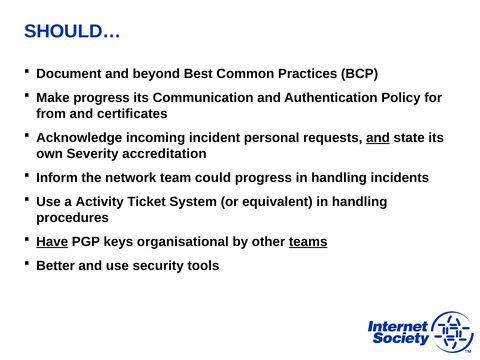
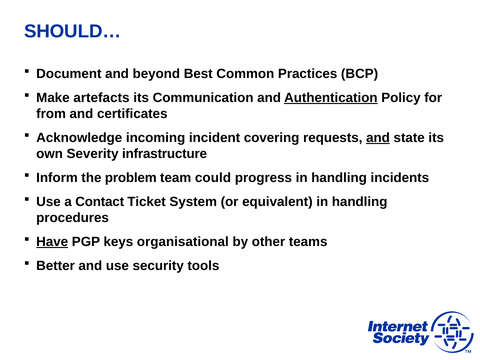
Make progress: progress -> artefacts (101, 98)
Authentication underline: none -> present (331, 98)
personal: personal -> covering (272, 138)
accreditation: accreditation -> infrastructure (165, 154)
network: network -> problem (131, 178)
Activity: Activity -> Contact (100, 202)
teams underline: present -> none (308, 242)
